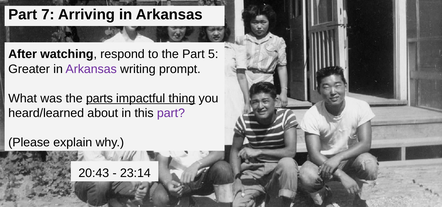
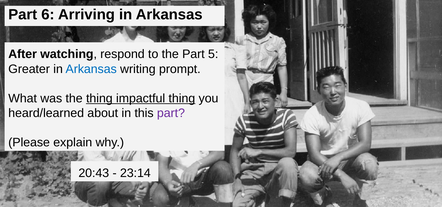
7: 7 -> 6 (48, 15)
Arkansas colour: purple -> blue (91, 69)
the parts: parts -> thing (99, 99)
